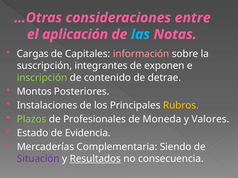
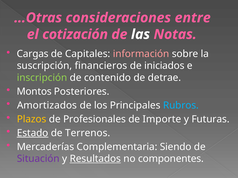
aplicación: aplicación -> cotización (75, 34)
las colour: light blue -> white (140, 34)
integrantes: integrantes -> financieros (101, 66)
exponen: exponen -> iniciados (164, 66)
Instalaciones: Instalaciones -> Amortizados (47, 106)
Rubros colour: yellow -> light blue (181, 106)
Plazos colour: light green -> yellow (32, 119)
Moneda: Moneda -> Importe (162, 119)
Valores: Valores -> Futuras (211, 119)
Estado underline: none -> present (33, 133)
Evidencia: Evidencia -> Terrenos (88, 133)
consecuencia: consecuencia -> componentes (171, 159)
